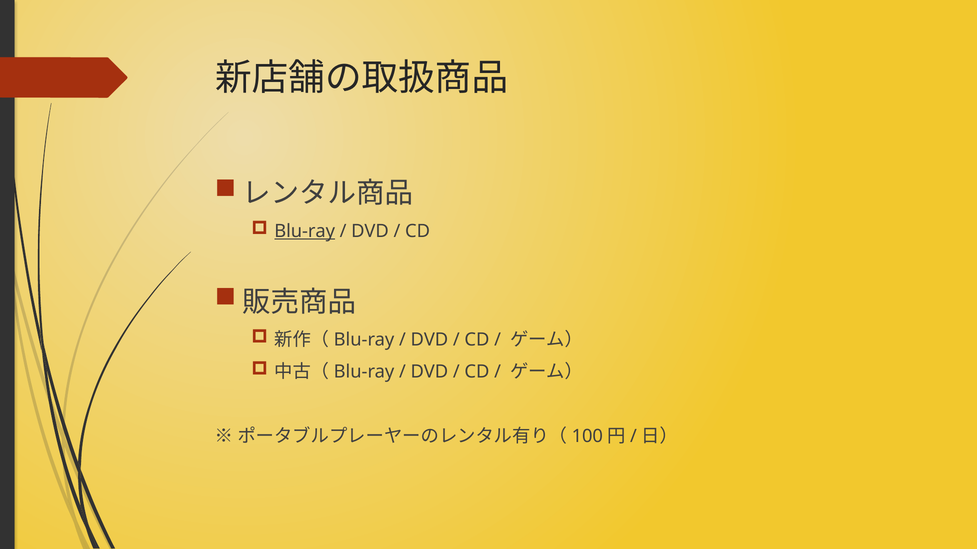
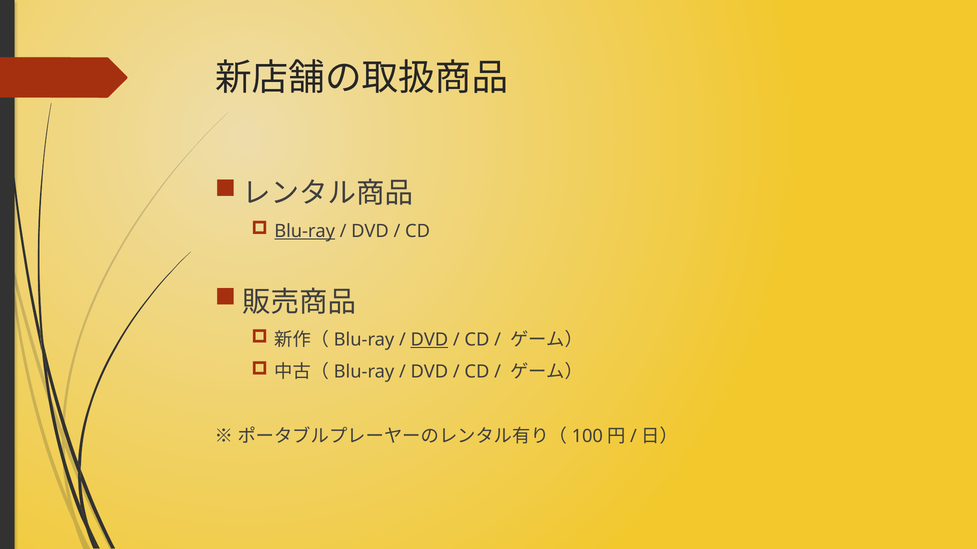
DVD underline: none -> present (429, 340)
